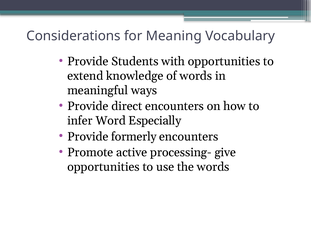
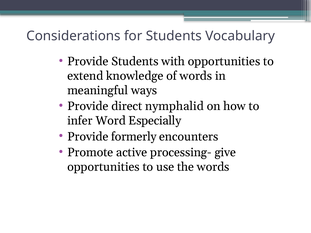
for Meaning: Meaning -> Students (174, 36)
direct encounters: encounters -> nymphalid (174, 106)
